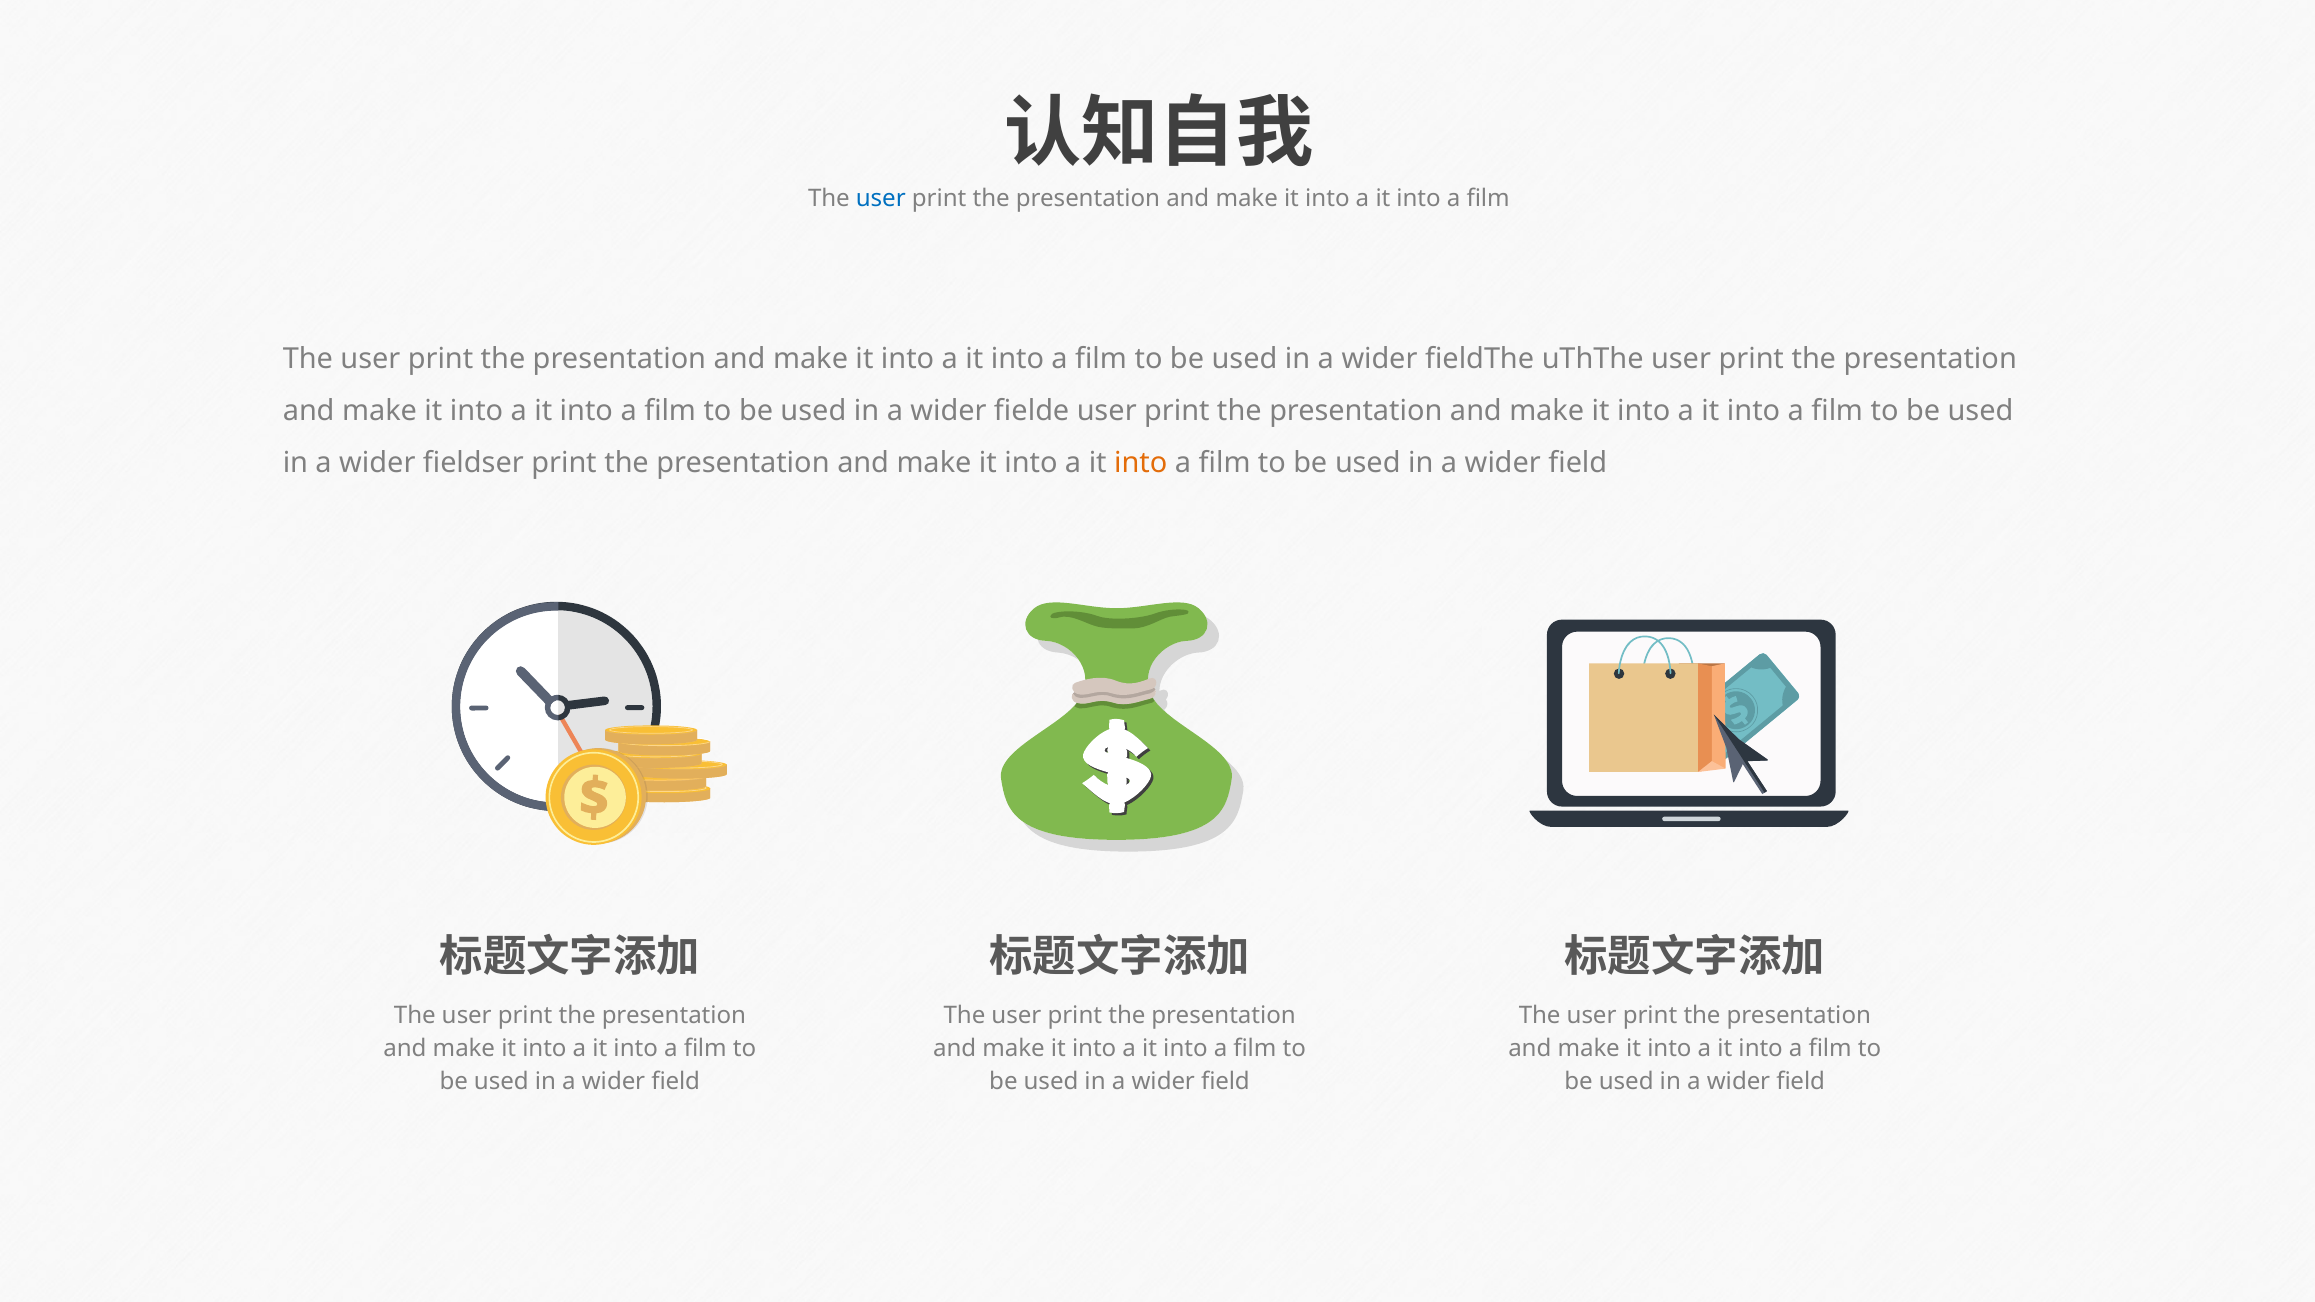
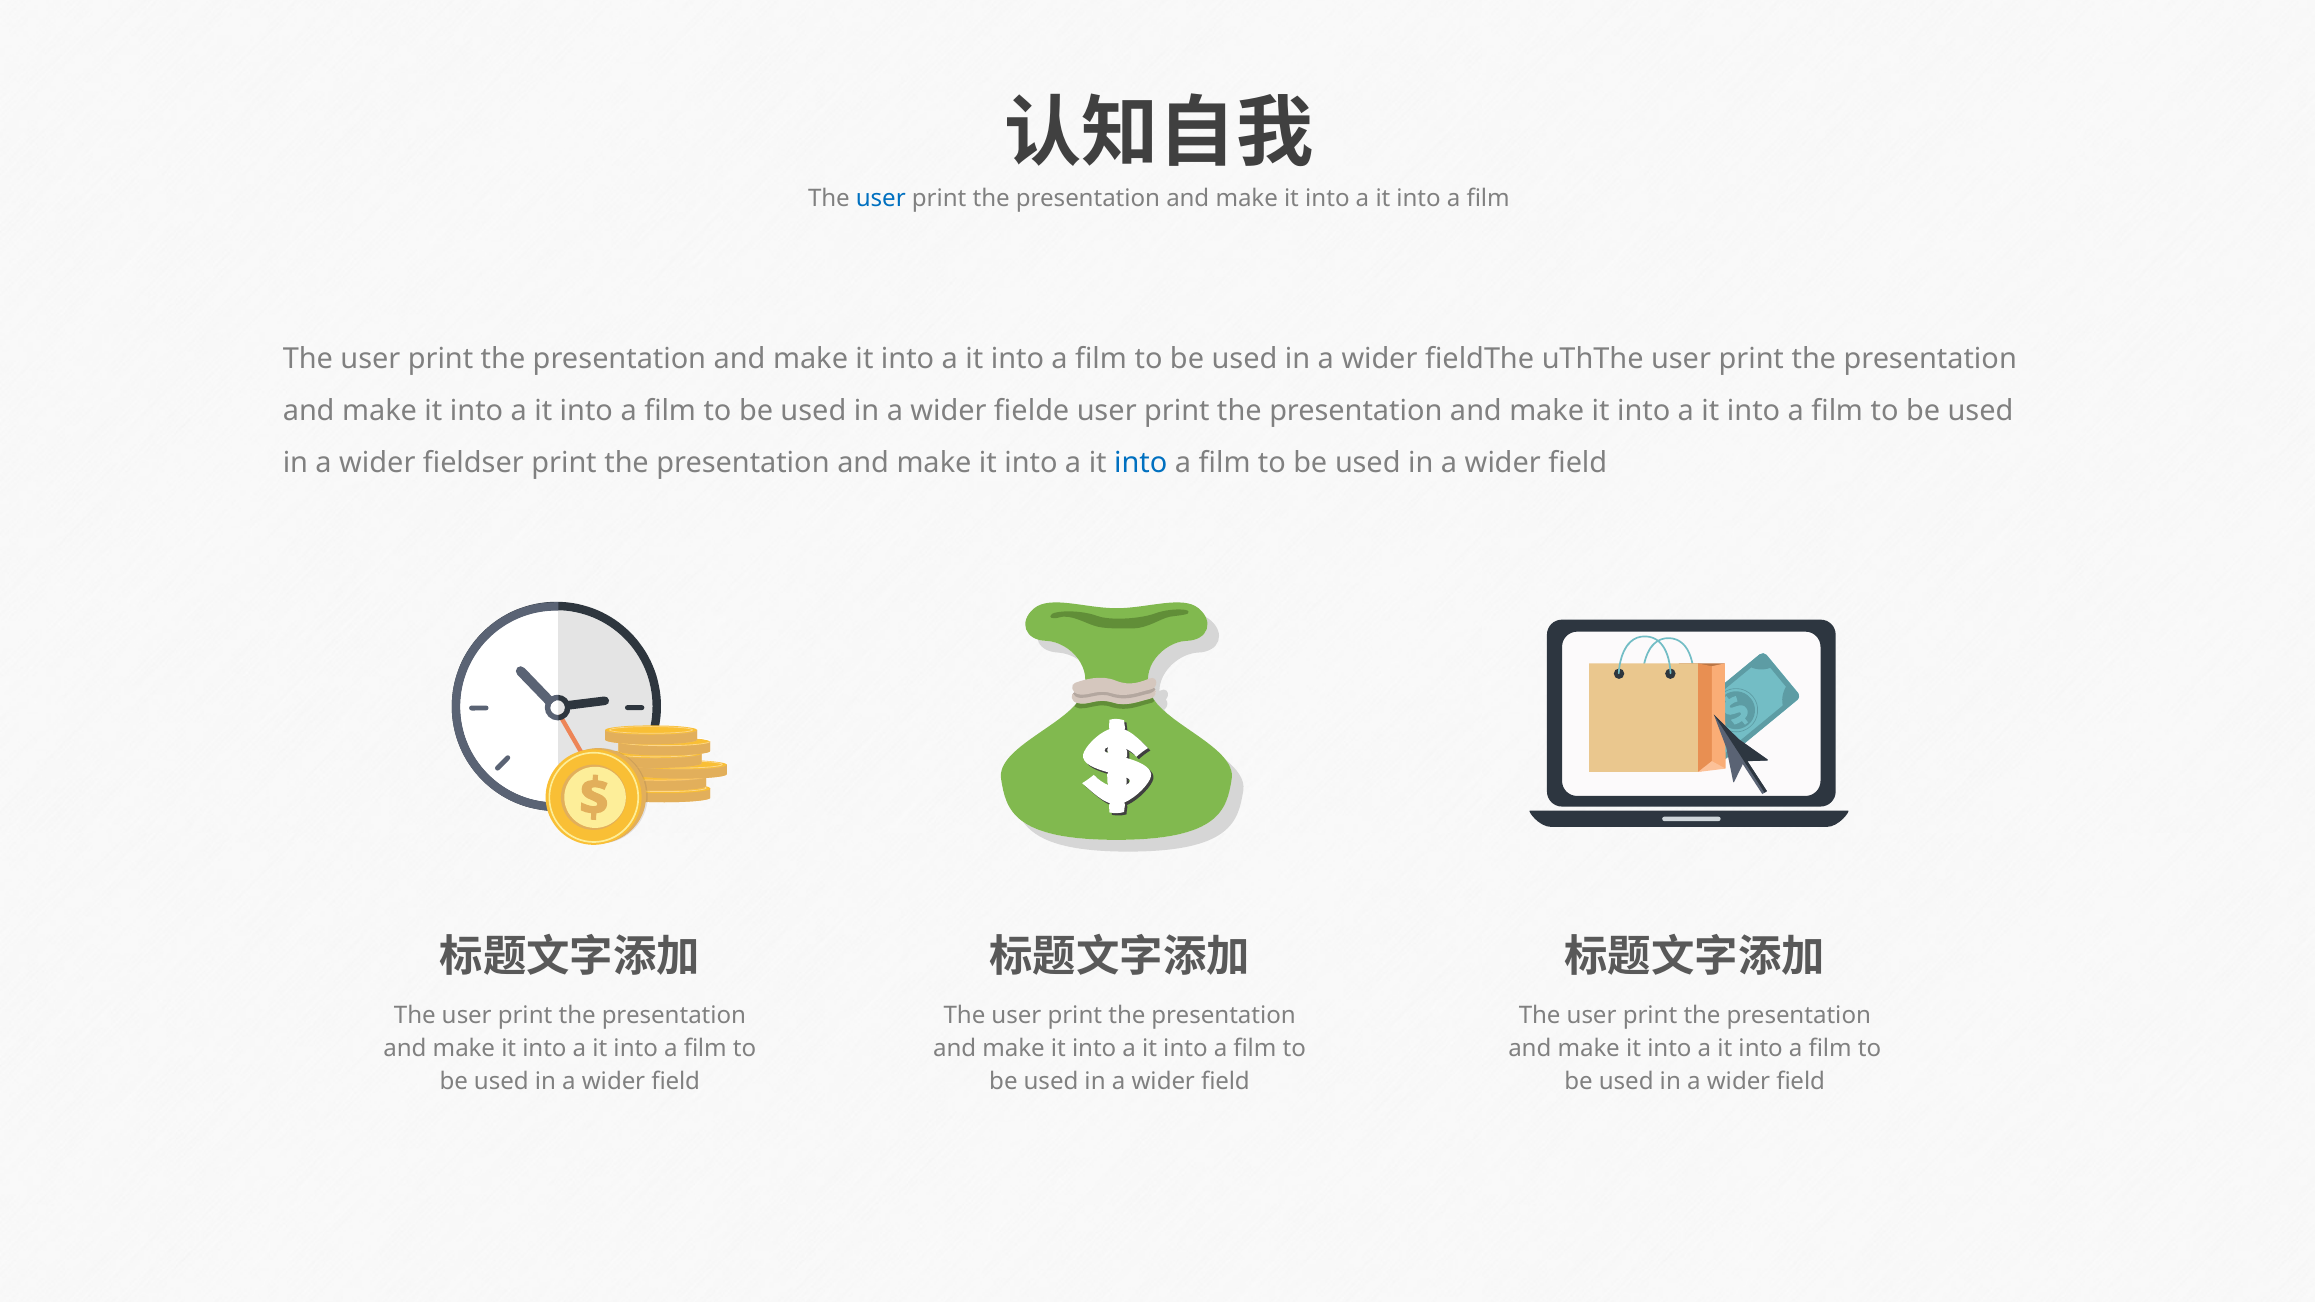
into colour: orange -> blue (1141, 463)
